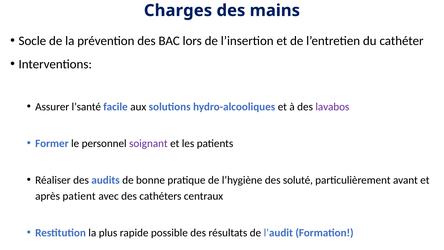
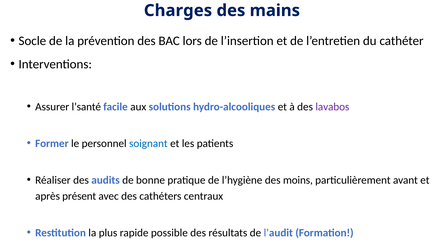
soignant colour: purple -> blue (148, 143)
soluté: soluté -> moins (298, 180)
patient: patient -> présent (79, 196)
